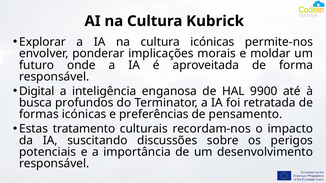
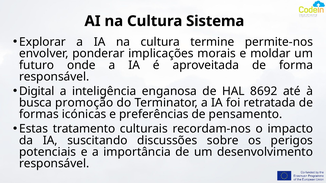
Kubrick: Kubrick -> Sistema (215, 21)
cultura icónicas: icónicas -> termine (212, 42)
9900: 9900 -> 8692 (264, 91)
profundos: profundos -> promoção (84, 103)
